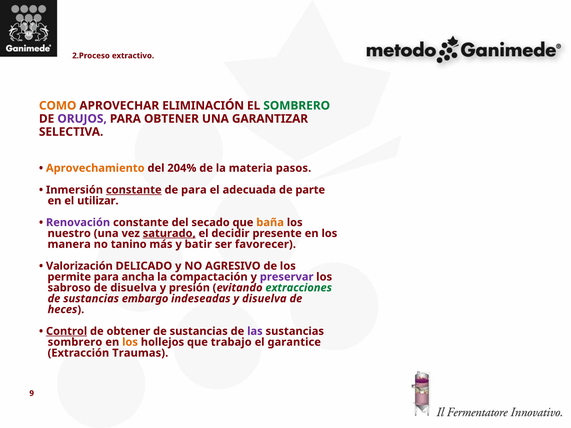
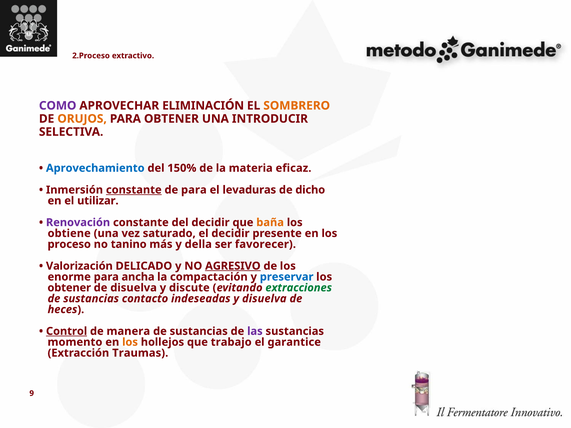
COMO colour: orange -> purple (58, 106)
SOMBRERO colour: green -> orange (297, 106)
ORUJOS colour: purple -> orange (82, 119)
GARANTIZAR: GARANTIZAR -> INTRODUCIR (270, 119)
Aprovechamiento colour: orange -> blue (95, 168)
204%: 204% -> 150% (182, 168)
pasos: pasos -> eficaz (294, 168)
adecuada: adecuada -> levaduras (249, 190)
parte: parte -> dicho (310, 190)
del secado: secado -> decidir (211, 223)
nuestro: nuestro -> obtiene (69, 233)
saturado underline: present -> none (169, 233)
manera: manera -> proceso (69, 244)
batir: batir -> della (198, 244)
AGRESIVO underline: none -> present (233, 266)
permite: permite -> enorme (69, 277)
preservar colour: purple -> blue (287, 277)
sabroso: sabroso -> obtener (69, 288)
presión: presión -> discute (189, 288)
embargo: embargo -> contacto (145, 299)
de obtener: obtener -> manera (128, 331)
sombrero: sombrero -> momento (75, 342)
